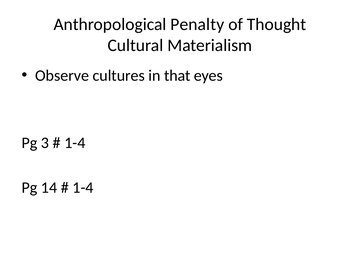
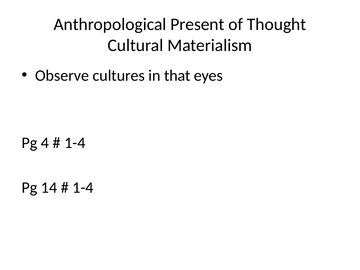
Penalty: Penalty -> Present (197, 24)
3: 3 -> 4 (45, 143)
